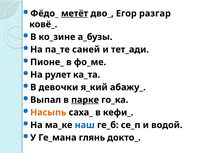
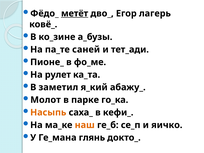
разгар: разгар -> лагерь (155, 13)
девочки: девочки -> заметил (58, 87)
Выпал: Выпал -> Молот (46, 100)
парке underline: present -> none (85, 100)
наш colour: blue -> orange (85, 125)
водой: водой -> яичко (167, 125)
